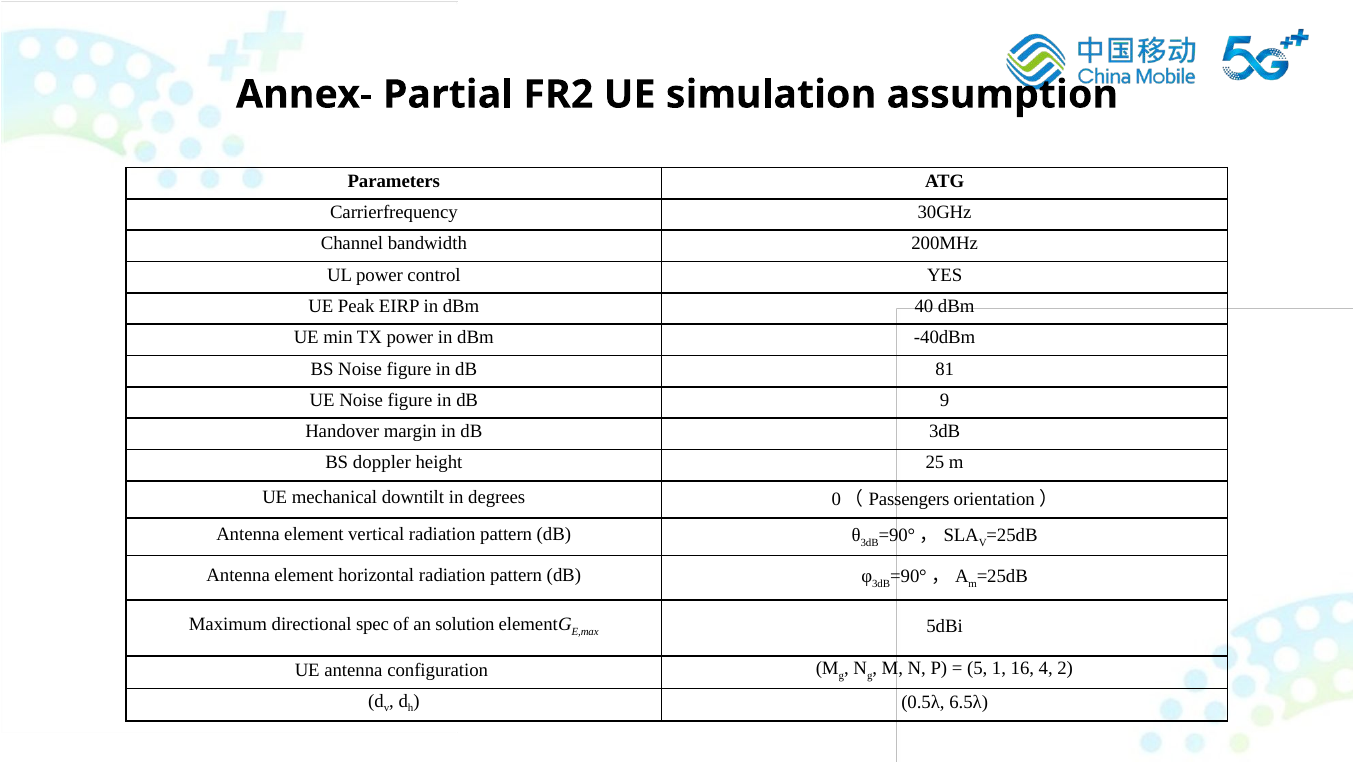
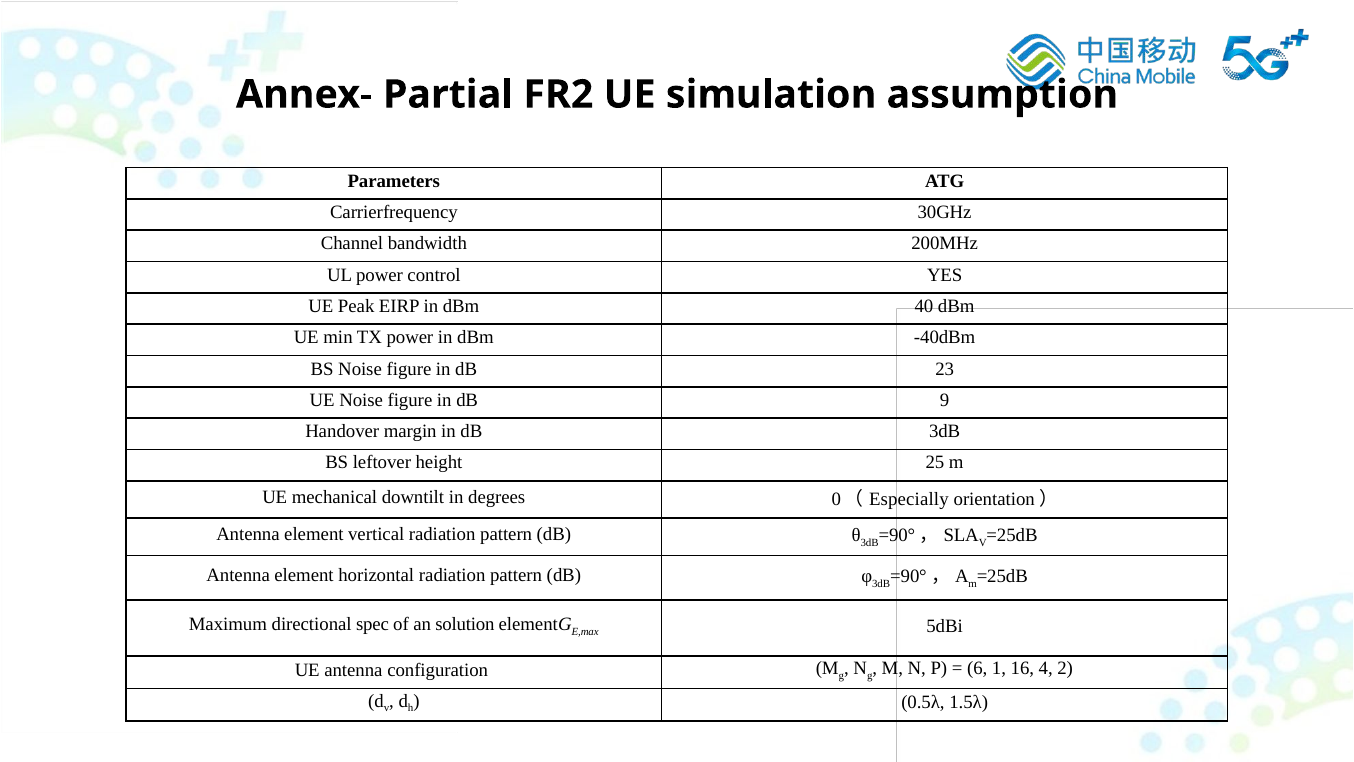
81: 81 -> 23 (945, 369)
doppler: doppler -> leftover (382, 463)
Passengers: Passengers -> Especially (909, 499)
5: 5 -> 6 (977, 668)
6.5λ: 6.5λ -> 1.5λ (969, 702)
